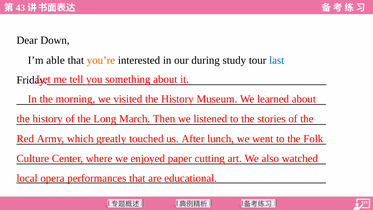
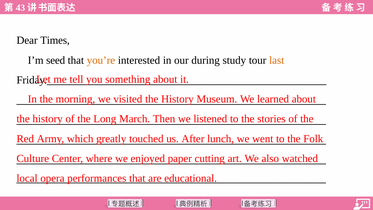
Down: Down -> Times (55, 40)
able: able -> seed (56, 60)
last colour: blue -> orange (277, 60)
